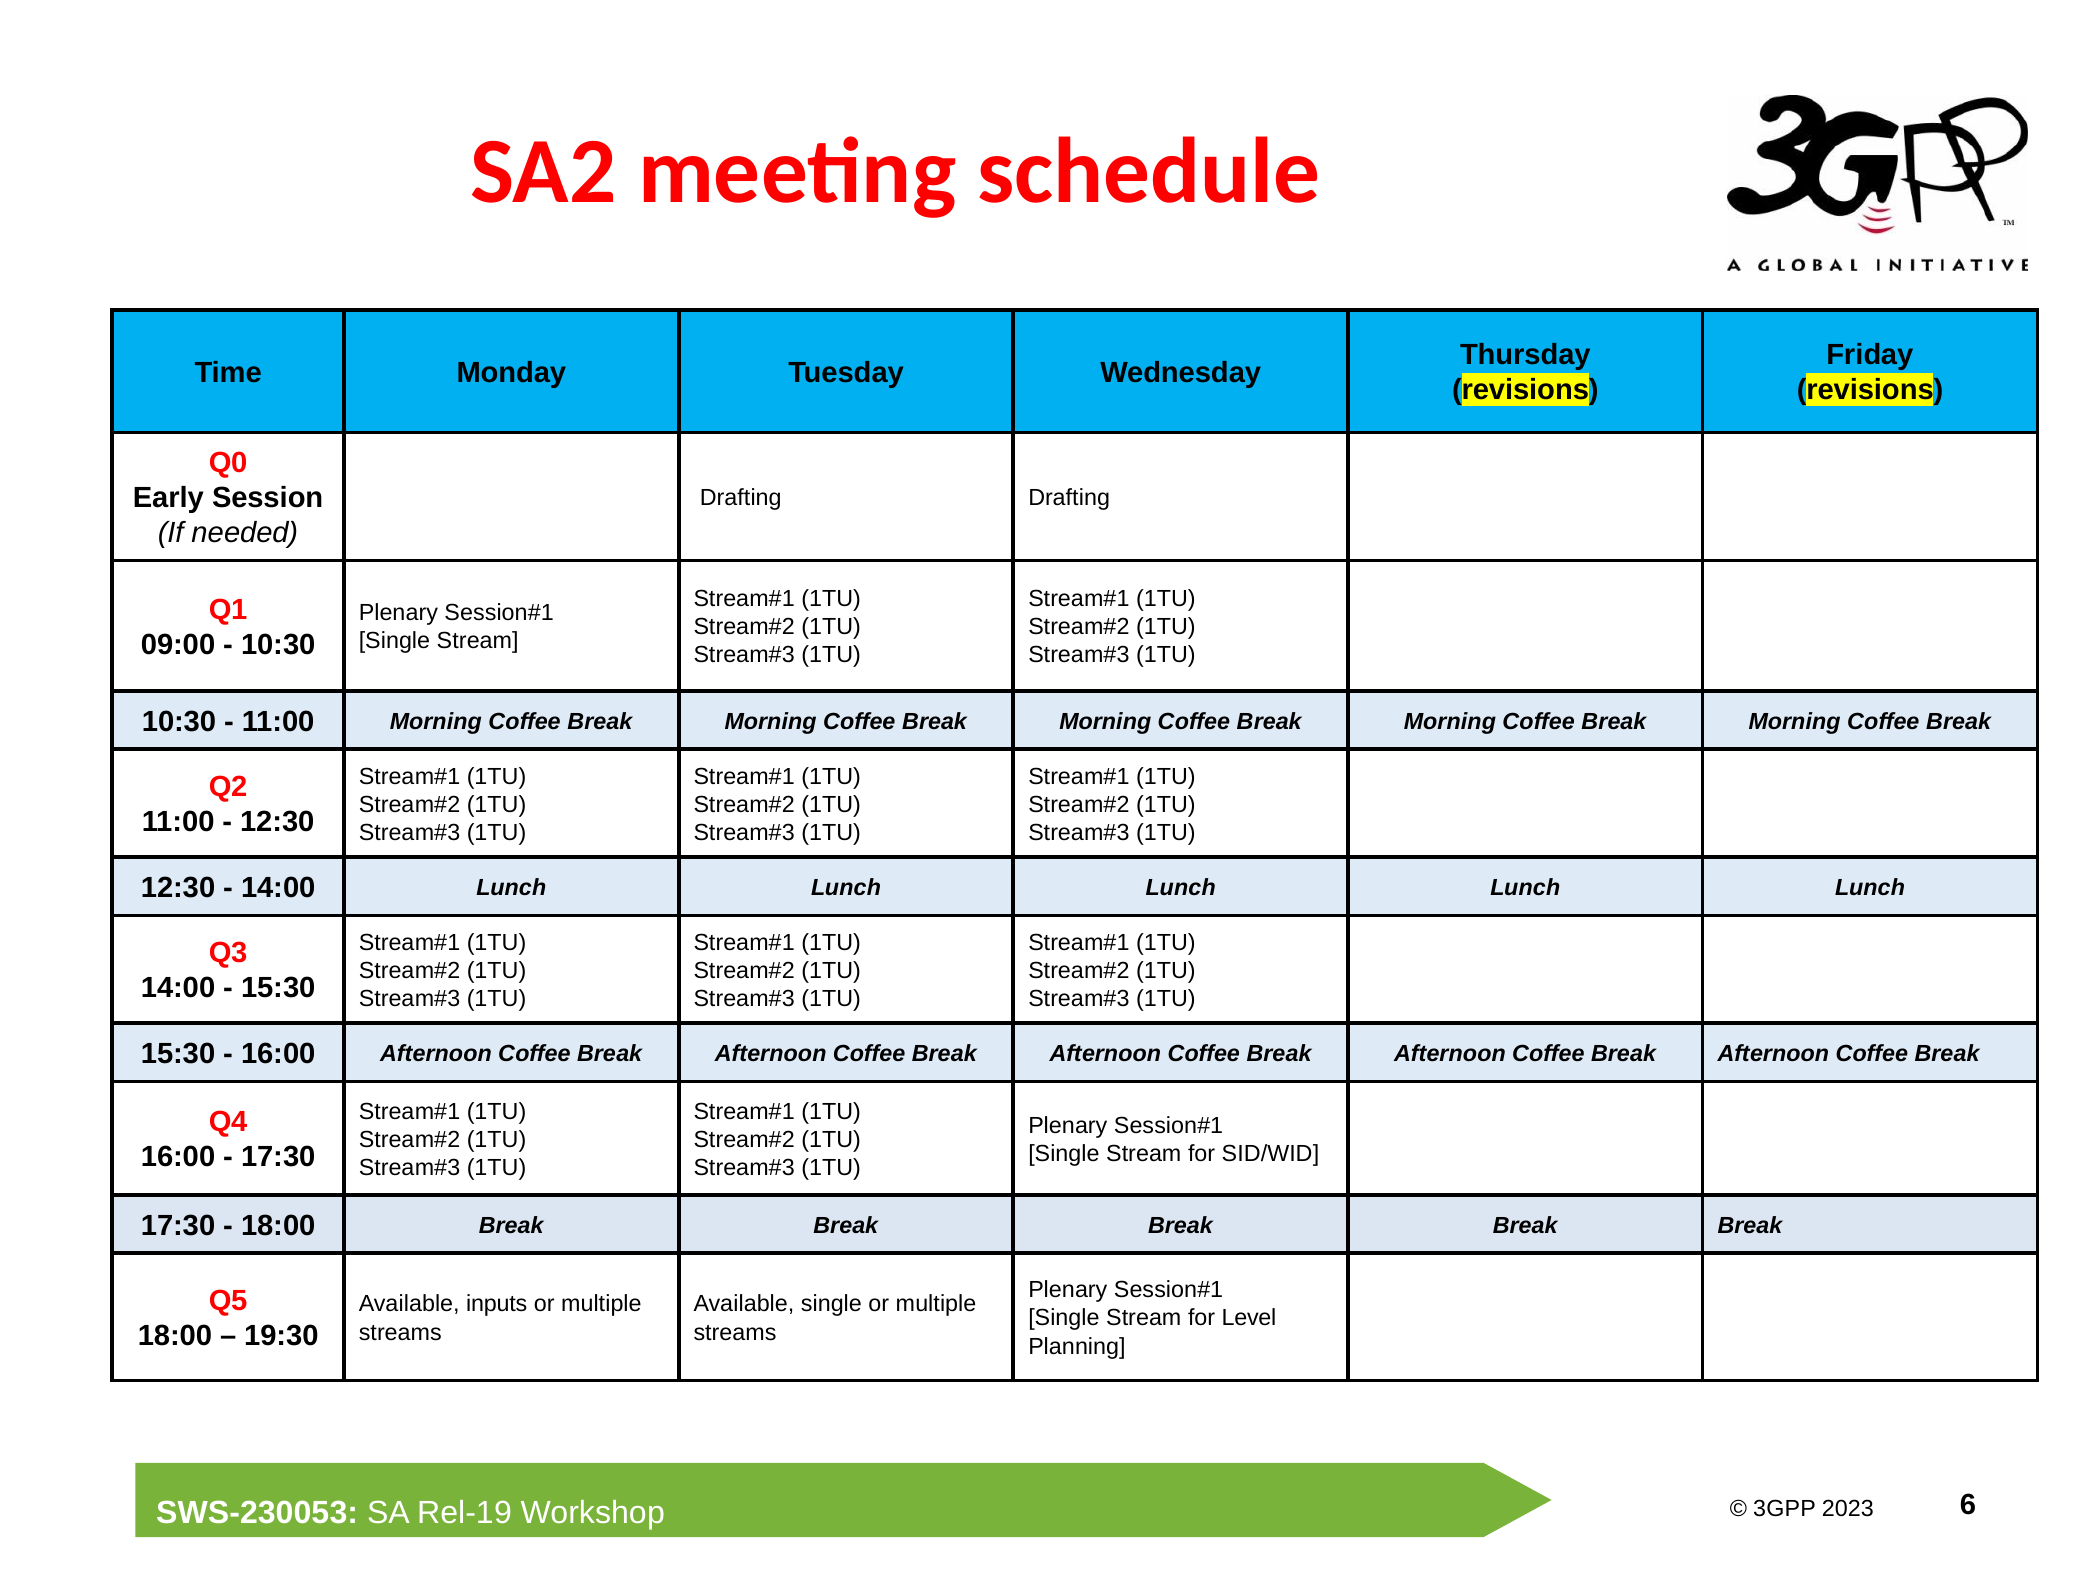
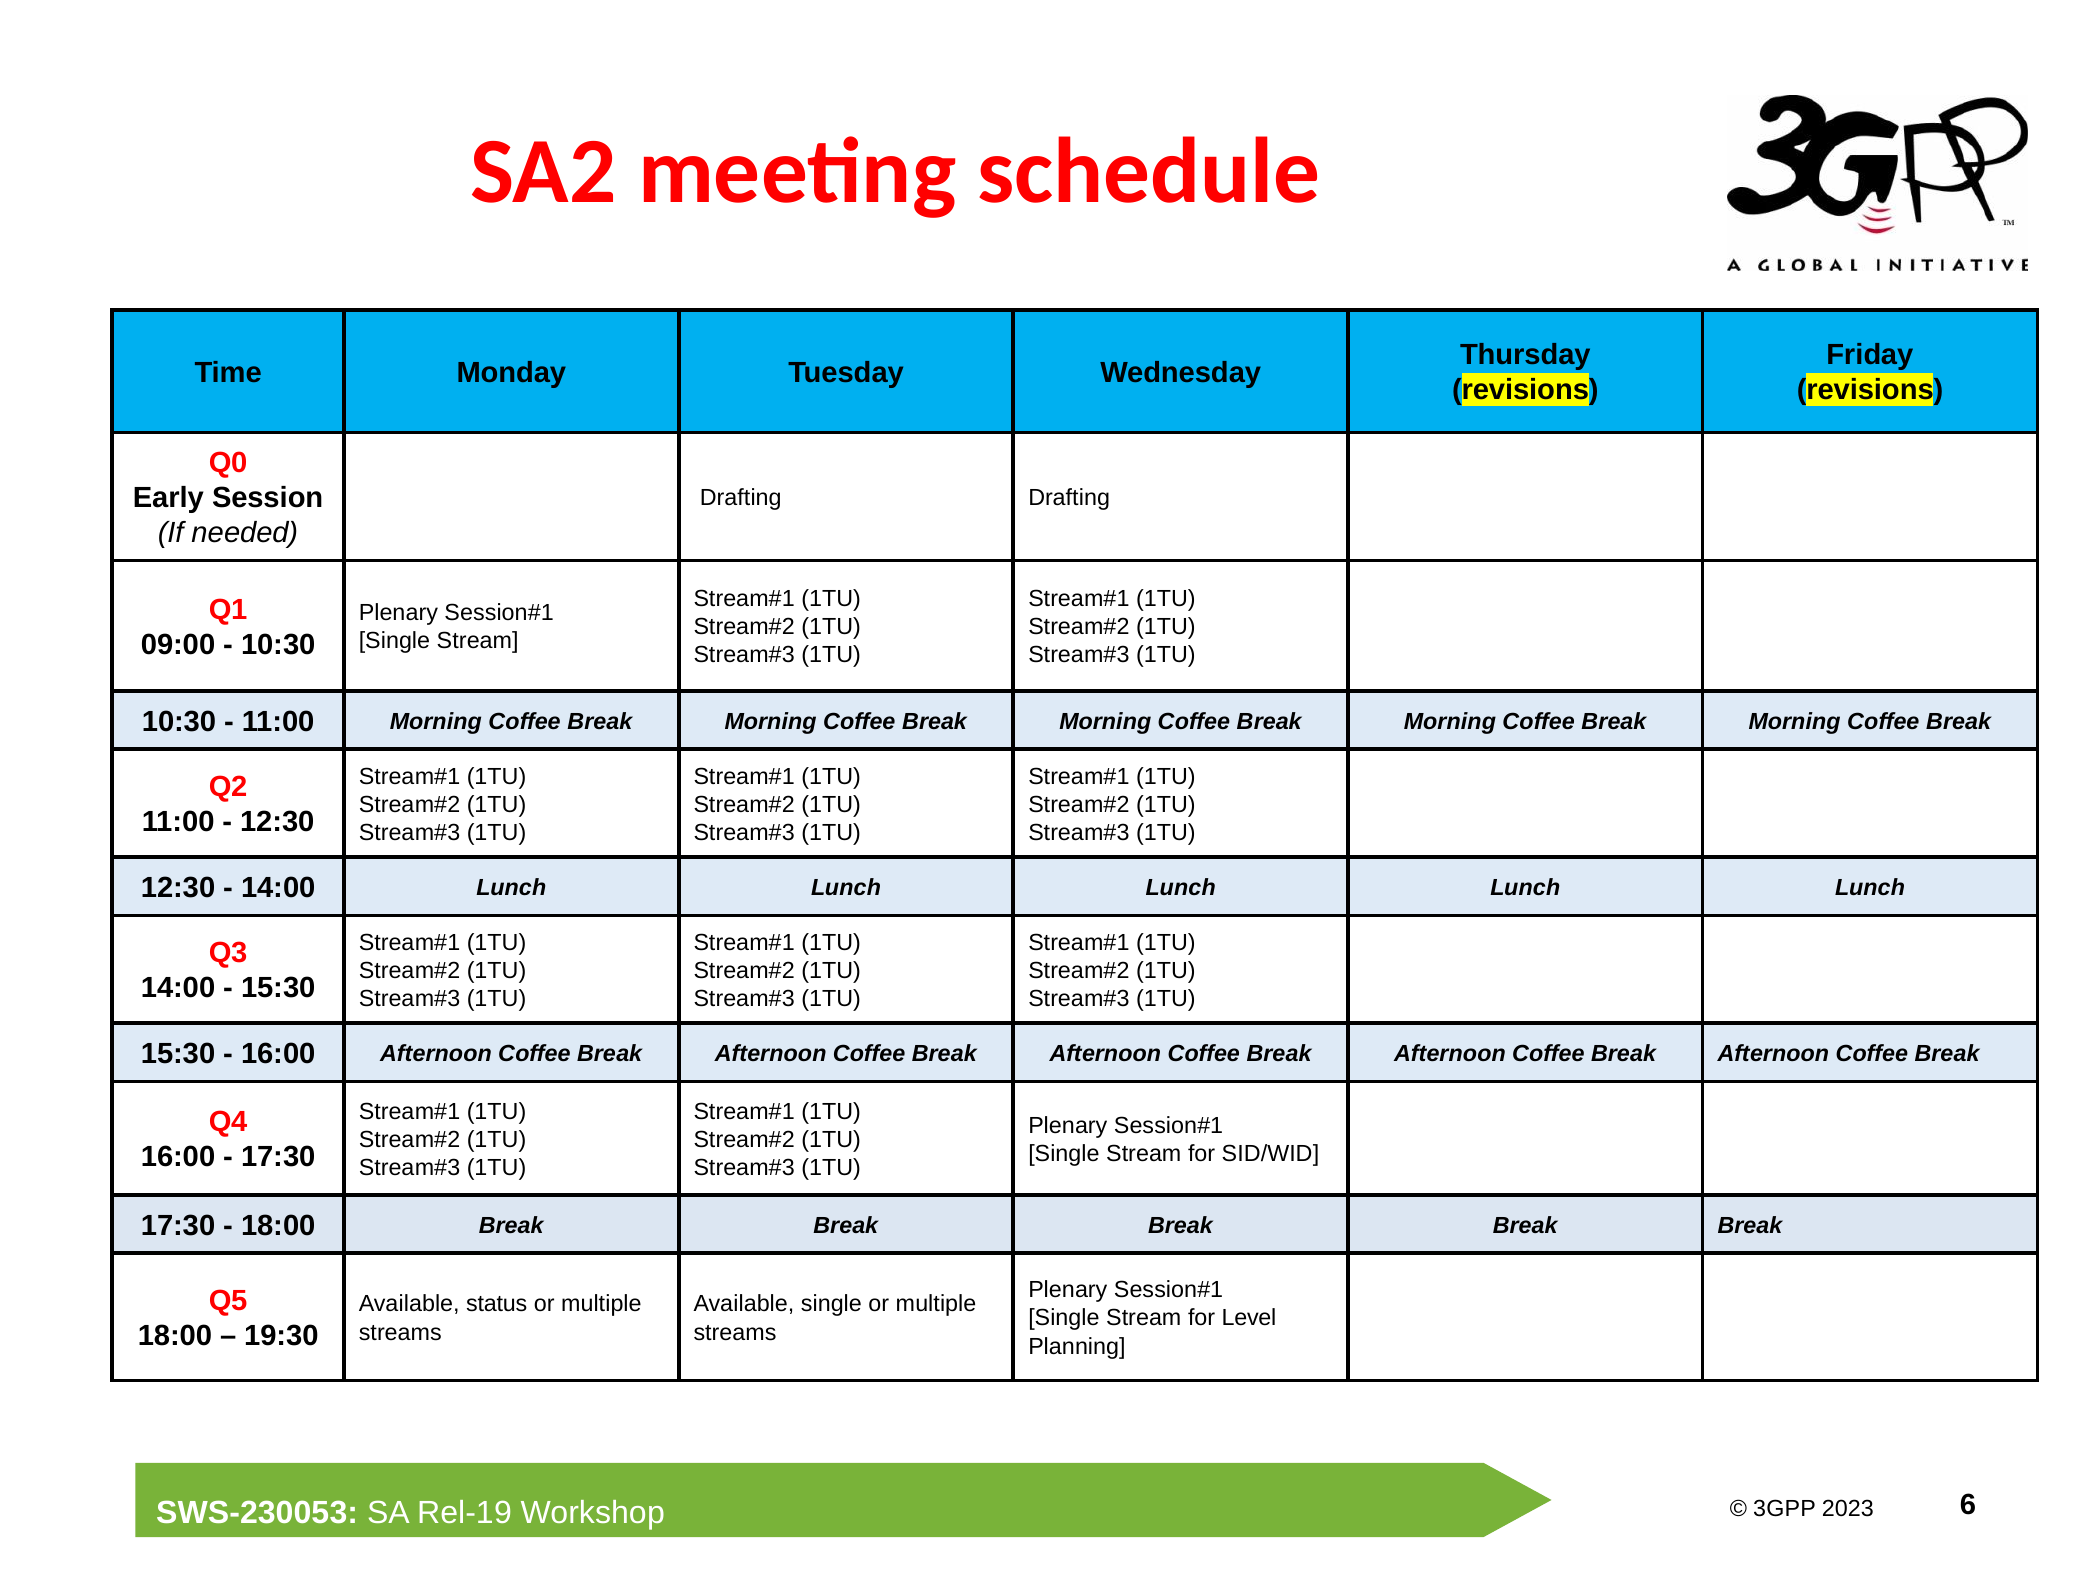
inputs: inputs -> status (497, 1304)
